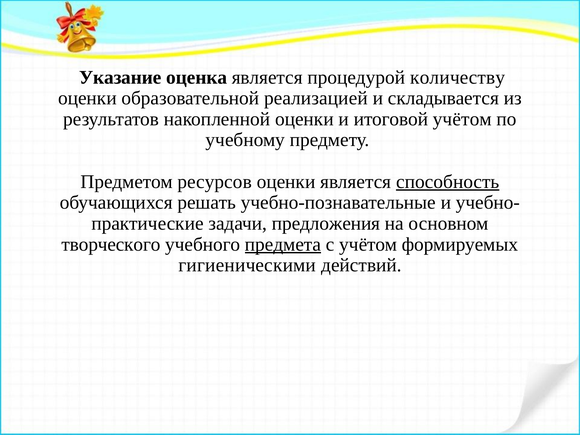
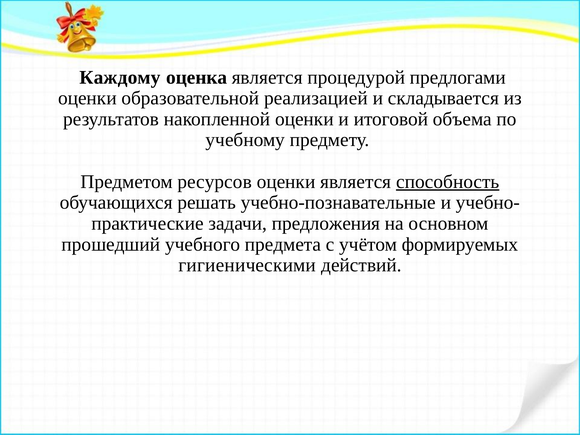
Указание: Указание -> Каждому (120, 77)
количеству: количеству -> предлогами (458, 77)
итоговой учётом: учётом -> объема (462, 119)
творческого: творческого -> прошедший (111, 244)
предмета underline: present -> none (283, 244)
